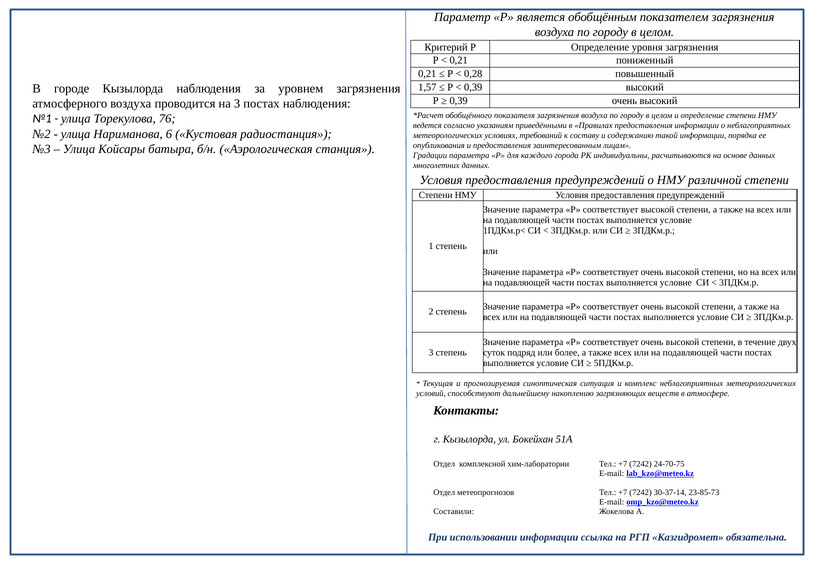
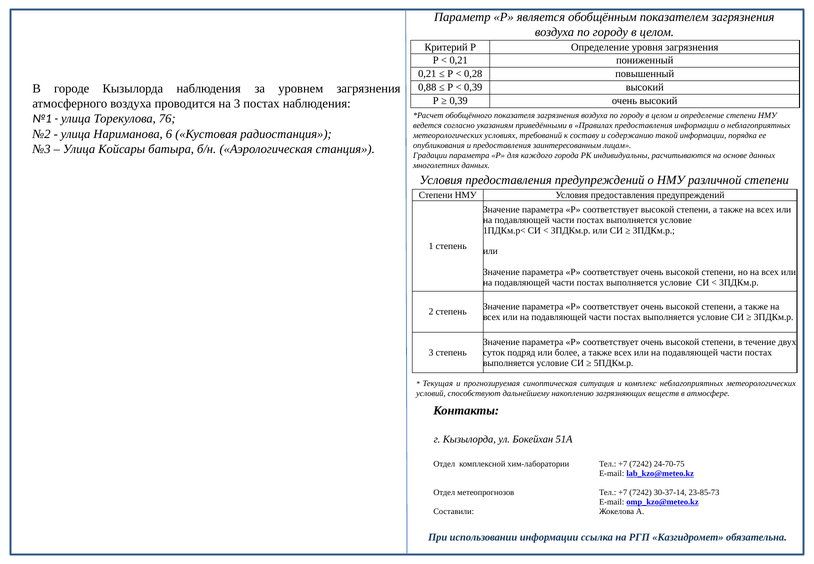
1,57: 1,57 -> 0,88 (427, 87)
